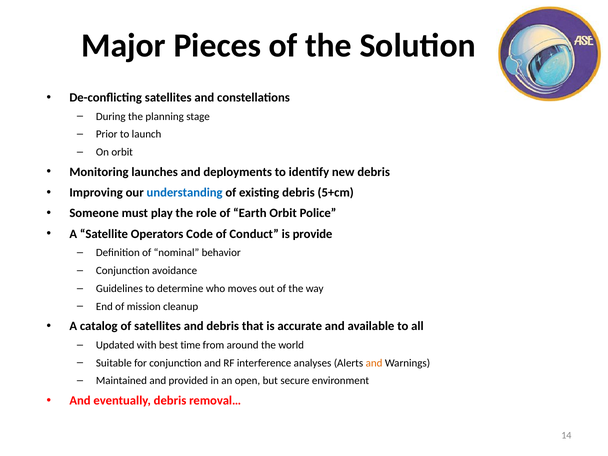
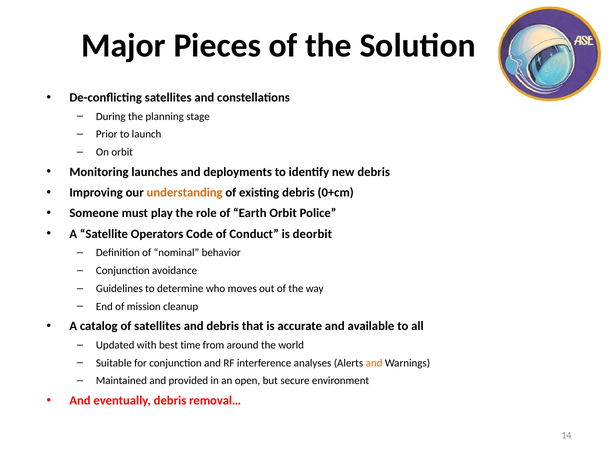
understanding colour: blue -> orange (185, 193)
5+cm: 5+cm -> 0+cm (336, 193)
provide: provide -> deorbit (312, 234)
